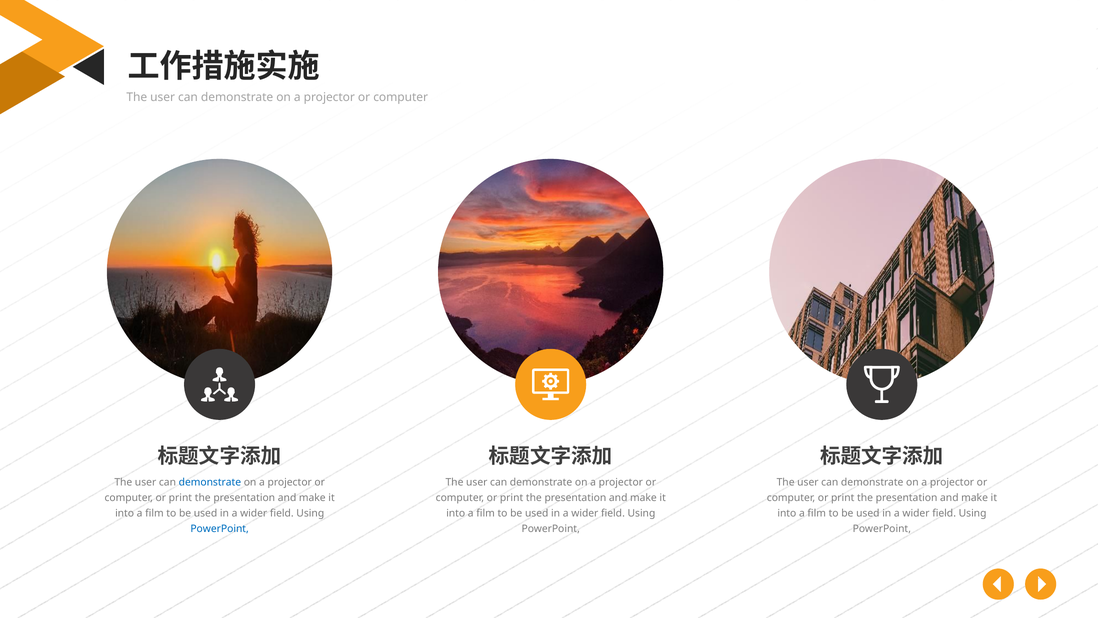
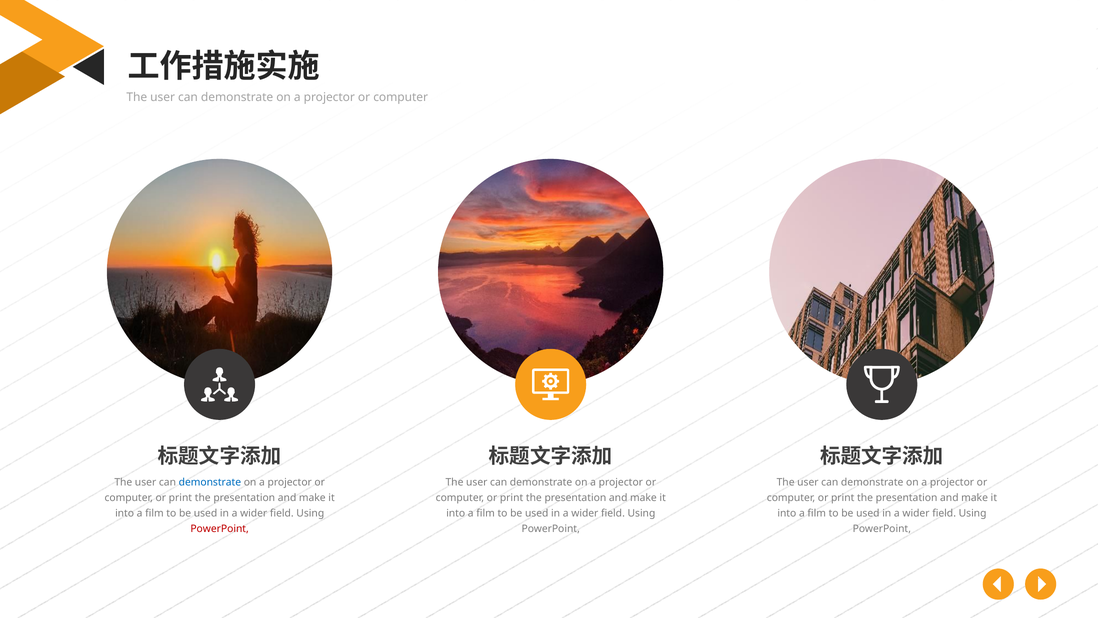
PowerPoint colour: blue -> red (220, 529)
